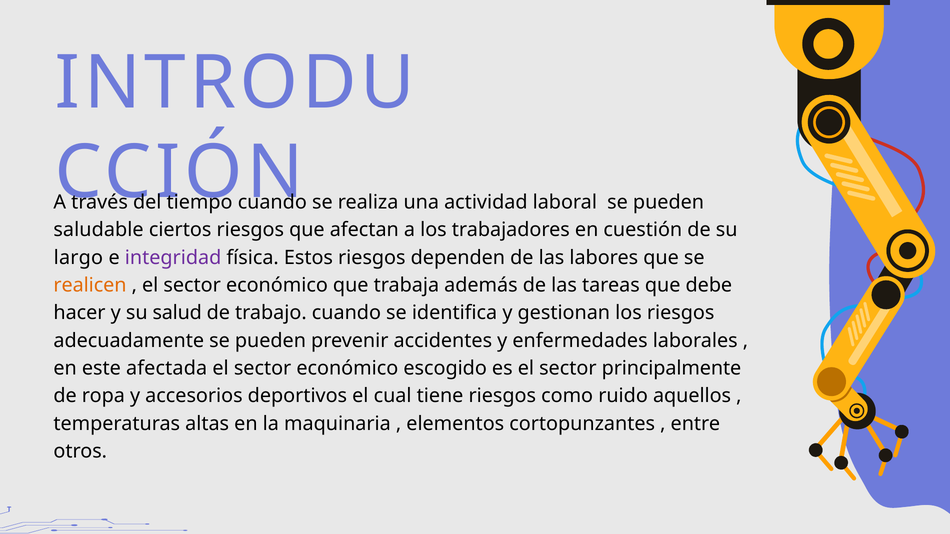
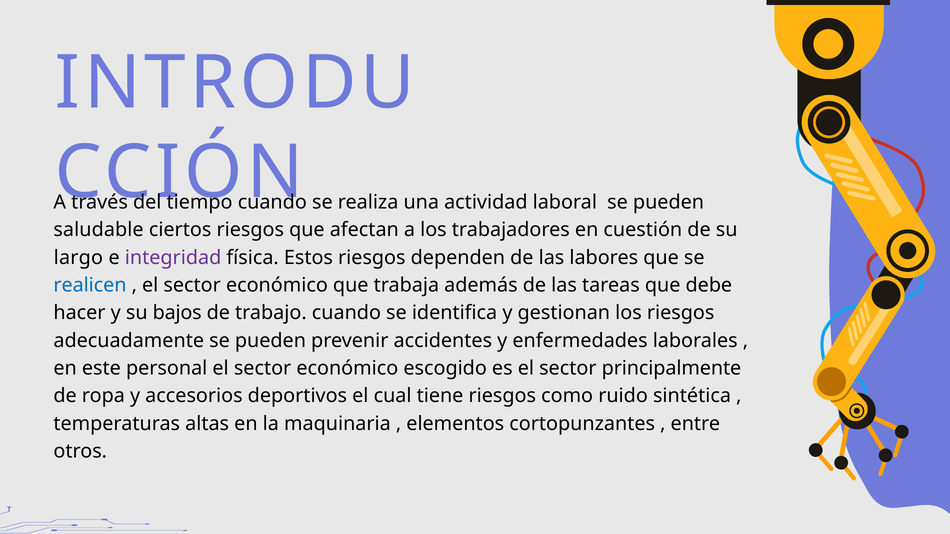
realicen colour: orange -> blue (90, 285)
salud: salud -> bajos (177, 313)
afectada: afectada -> personal (167, 369)
aquellos: aquellos -> sintética (692, 396)
